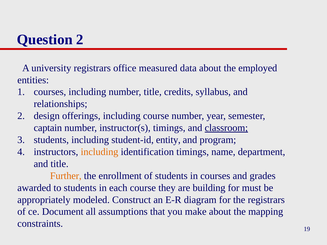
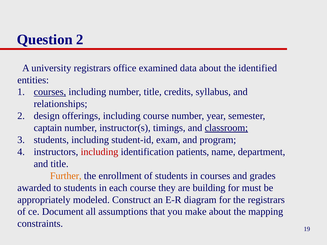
measured: measured -> examined (158, 68)
employed: employed -> identified (258, 68)
courses underline: none -> present (50, 92)
entity: entity -> exam (168, 140)
including colour: orange -> red (100, 152)
identification timings: timings -> patients (193, 152)
